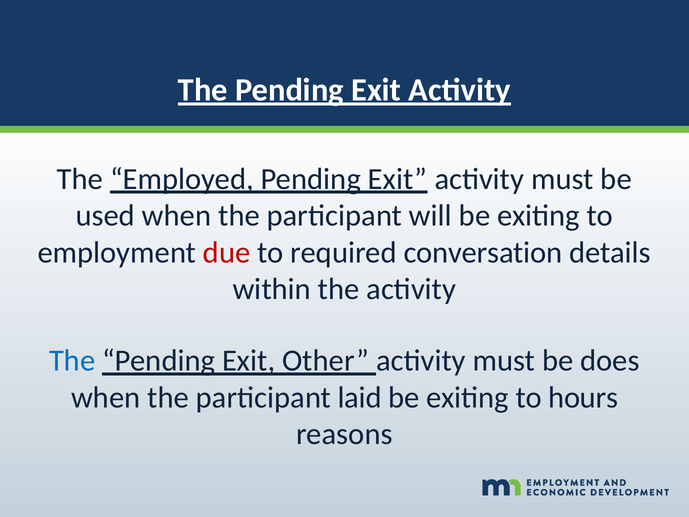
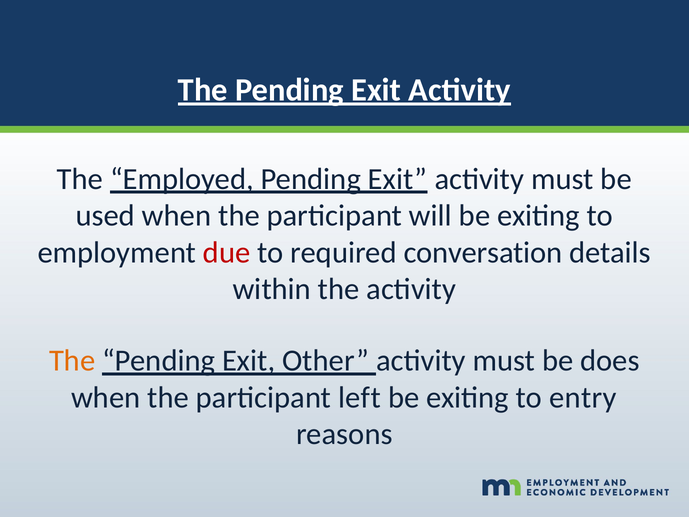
The colour: blue -> orange (72, 360)
laid: laid -> left (359, 397)
hours: hours -> entry (583, 397)
